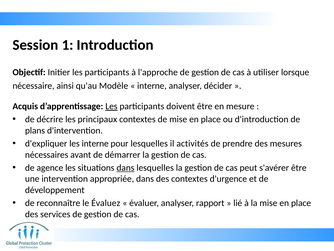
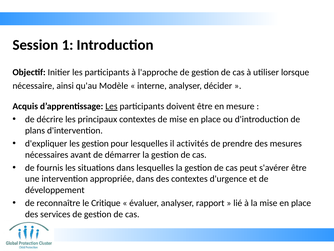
les interne: interne -> gestion (95, 143)
agence: agence -> fournis (50, 167)
dans underline: present -> none (125, 167)
Évaluez: Évaluez -> Critique (106, 203)
